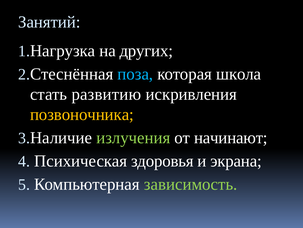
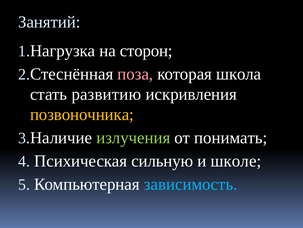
других: других -> сторон (146, 51)
поза colour: light blue -> pink (135, 74)
начинают: начинают -> понимать (231, 137)
здоровья: здоровья -> сильную (162, 160)
экрана: экрана -> школе (236, 160)
зависимость colour: light green -> light blue (191, 184)
